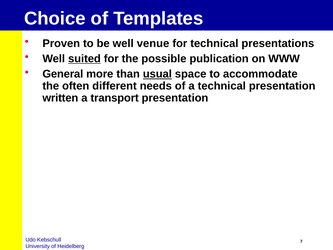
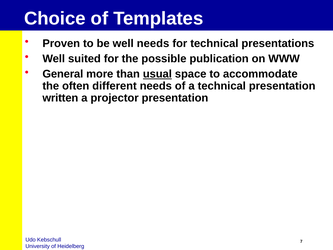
well venue: venue -> needs (153, 43)
suited underline: present -> none (84, 59)
transport: transport -> projector (115, 98)
